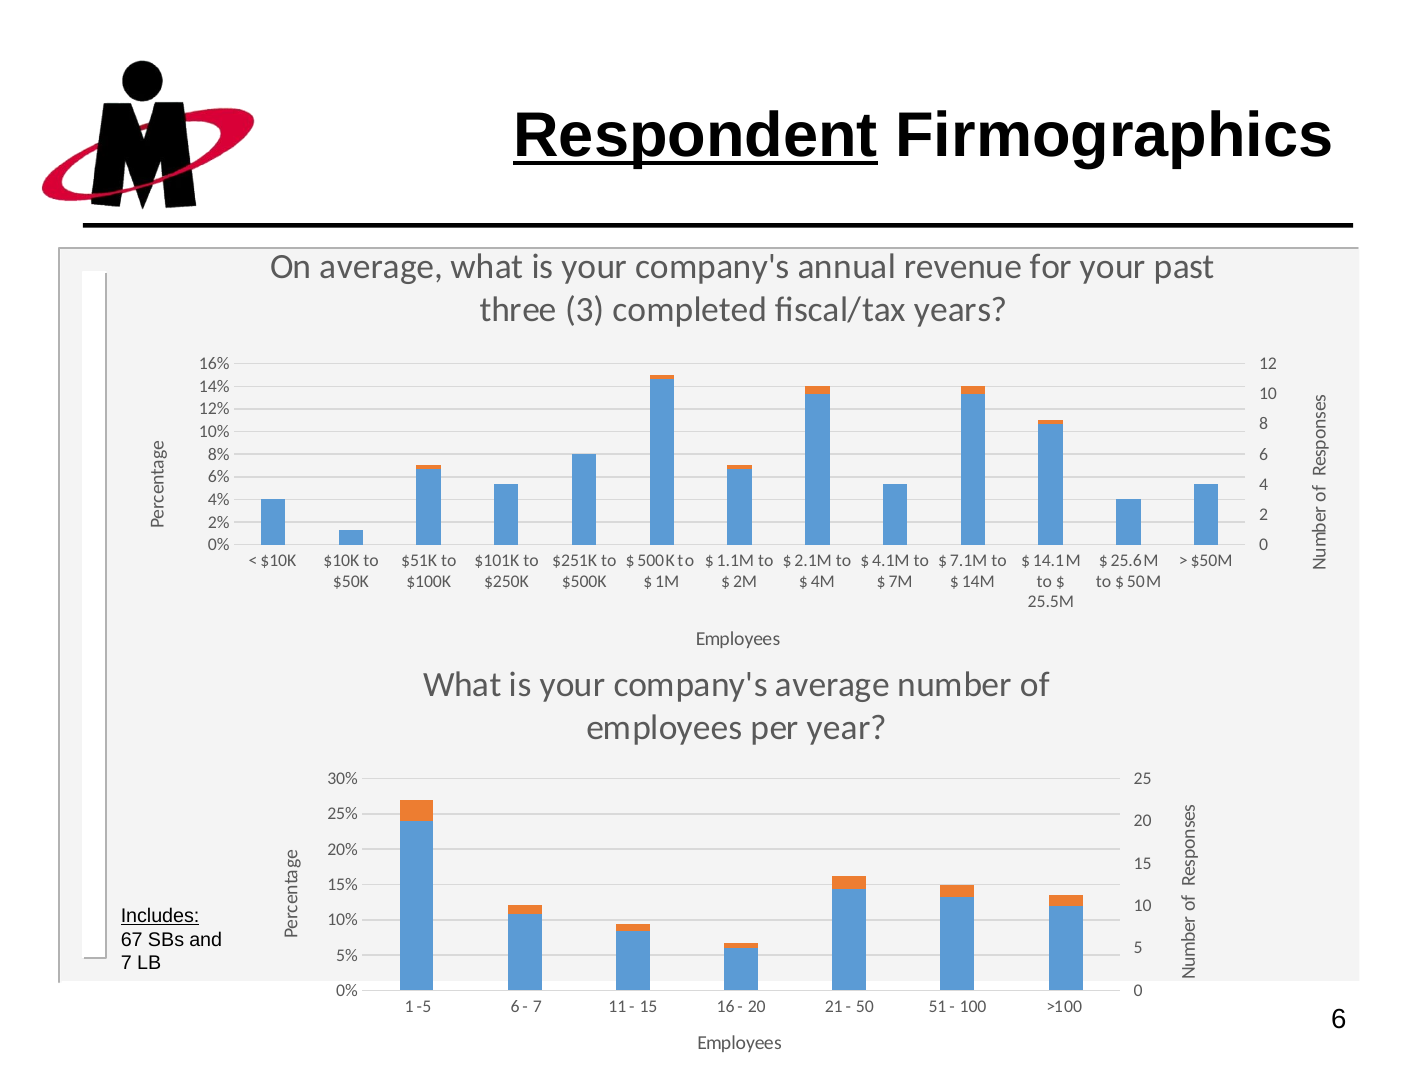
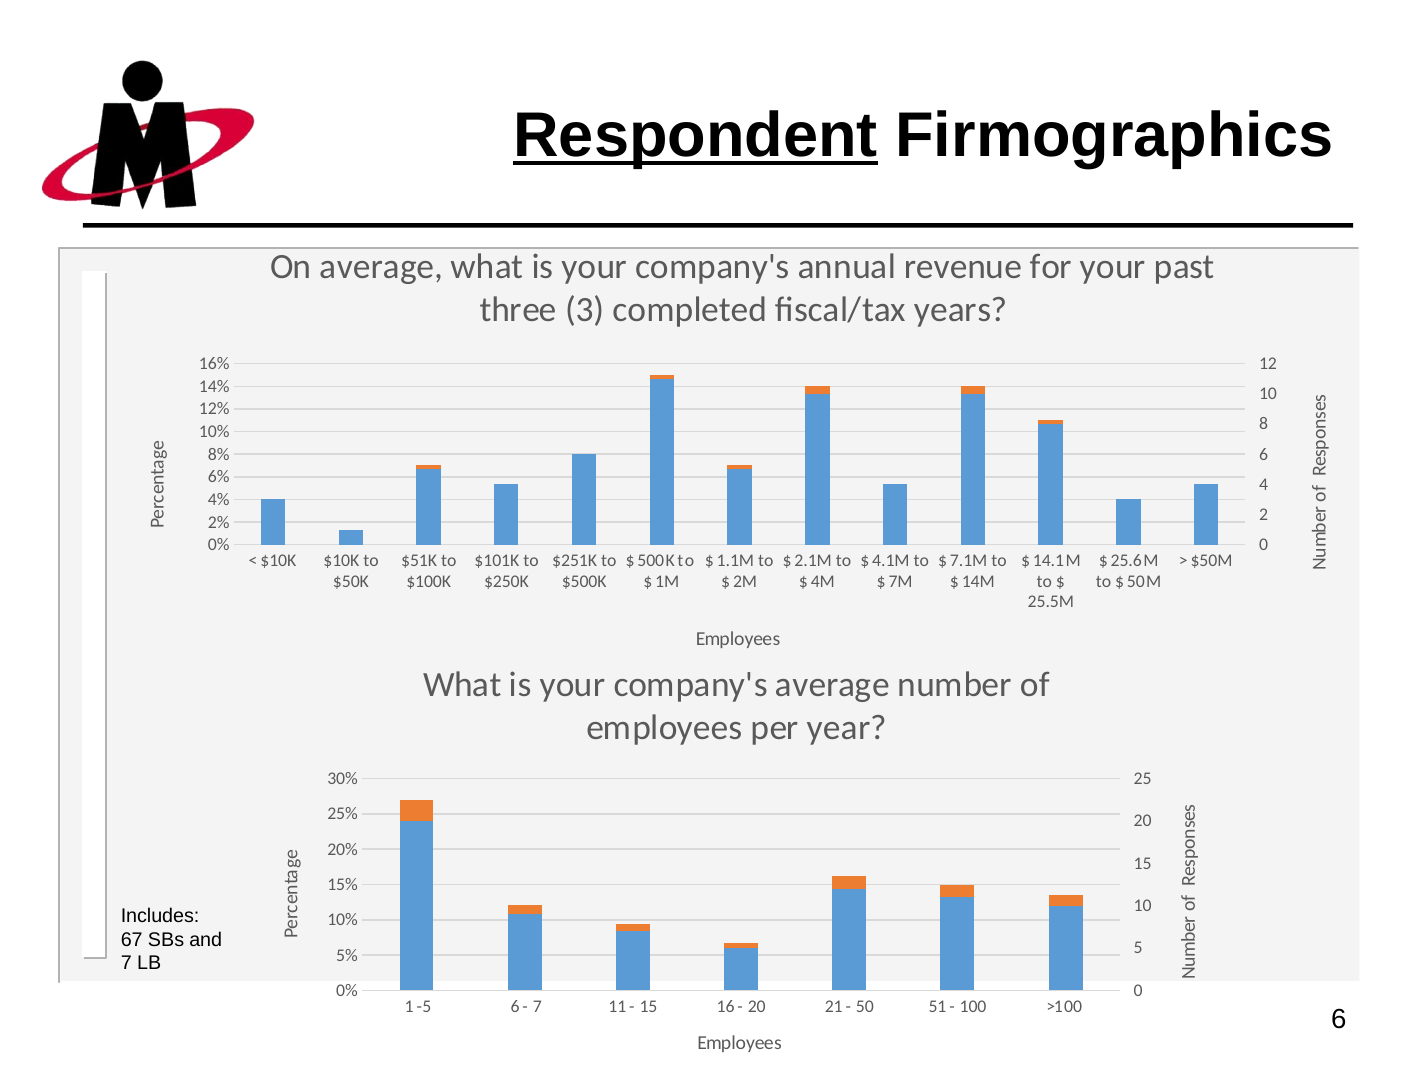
Includes underline: present -> none (160, 916)
